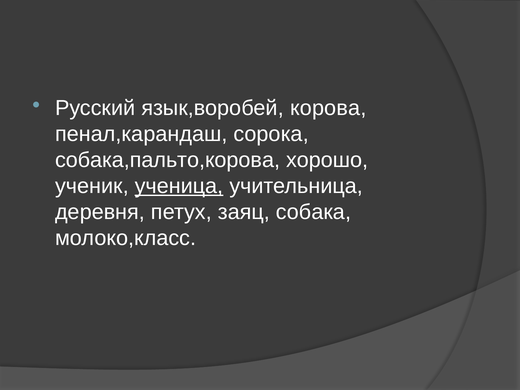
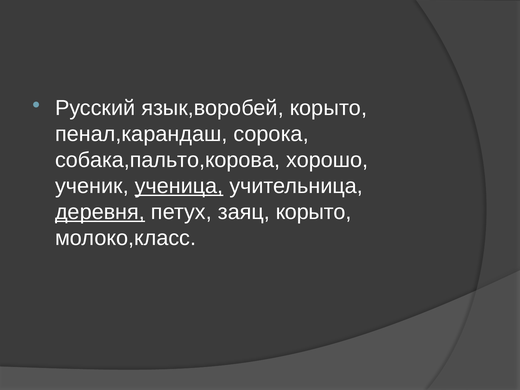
язык,воробей корова: корова -> корыто (328, 108)
деревня underline: none -> present (100, 212)
заяц собака: собака -> корыто (314, 212)
